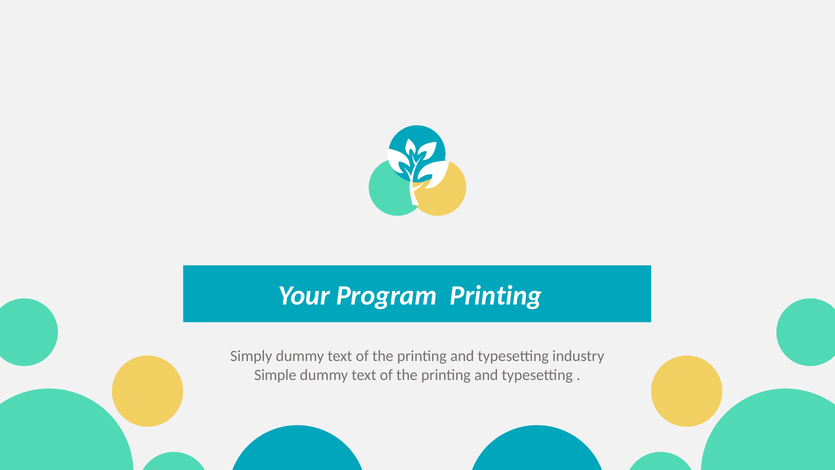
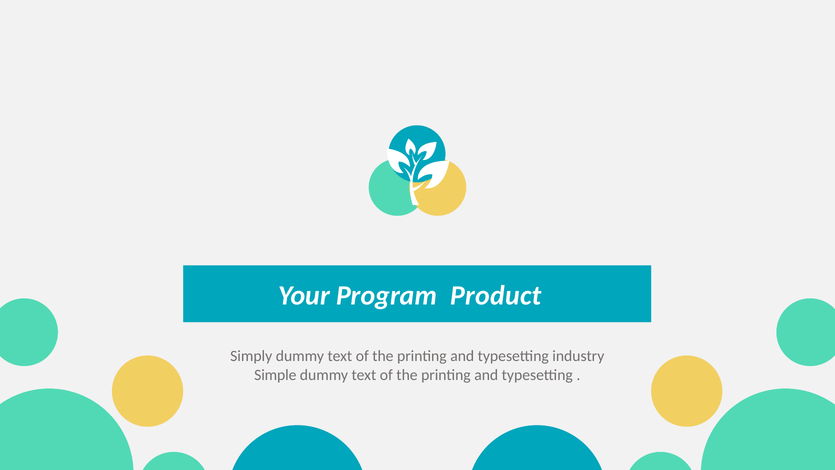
Program Printing: Printing -> Product (496, 295)
